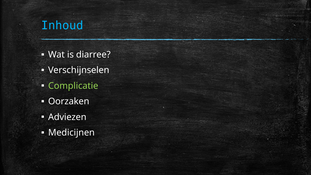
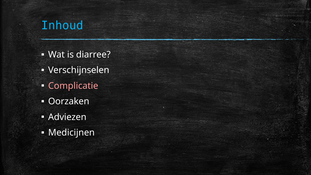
Complicatie colour: light green -> pink (73, 86)
